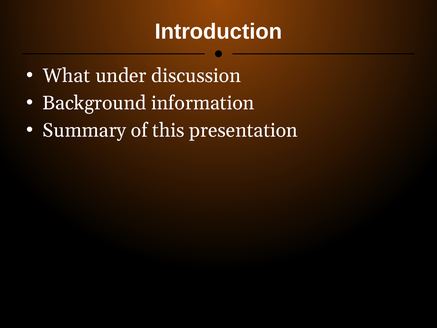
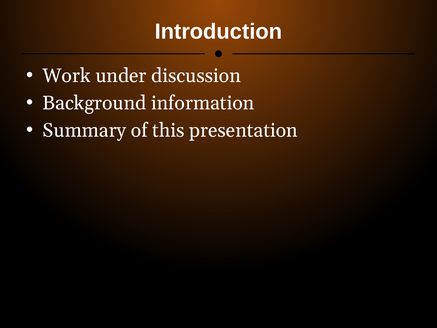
What: What -> Work (67, 76)
